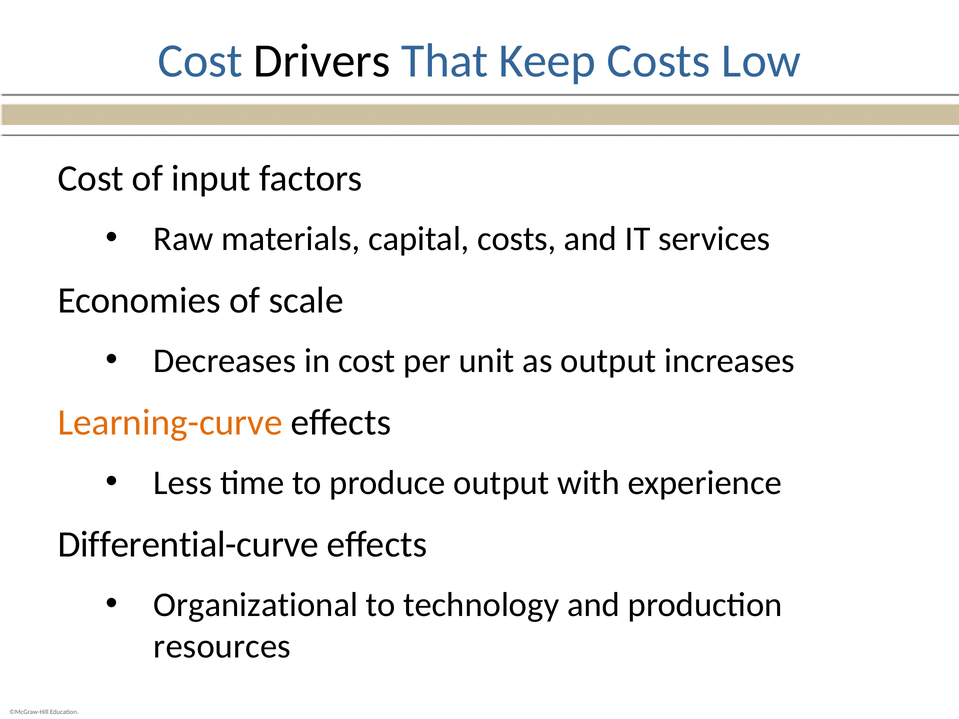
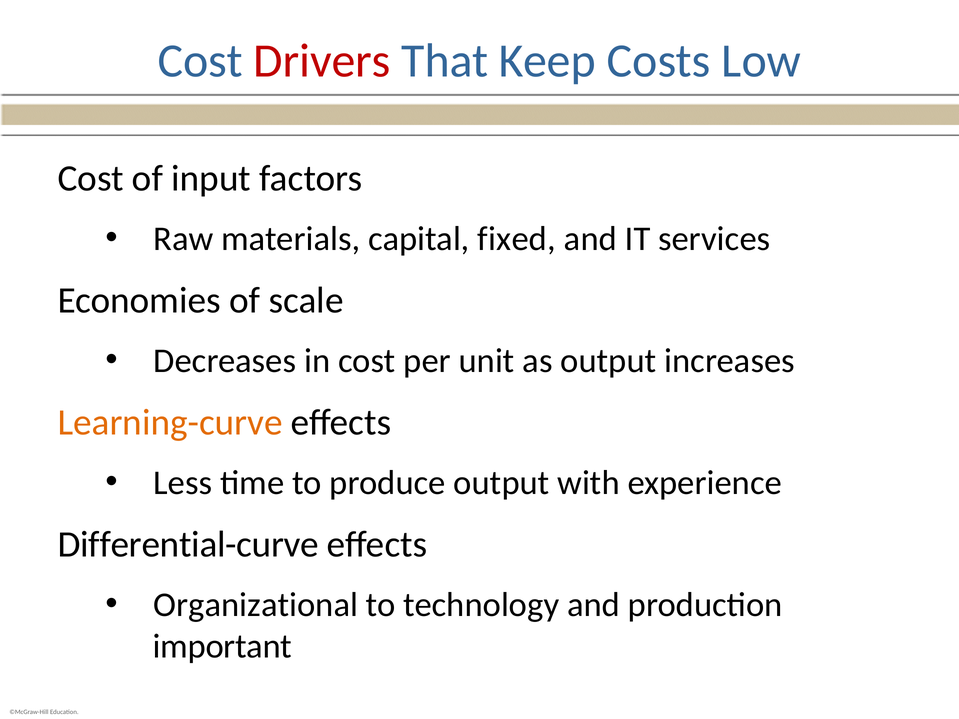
Drivers colour: black -> red (322, 61)
capital costs: costs -> fixed (517, 239)
resources: resources -> important (222, 647)
